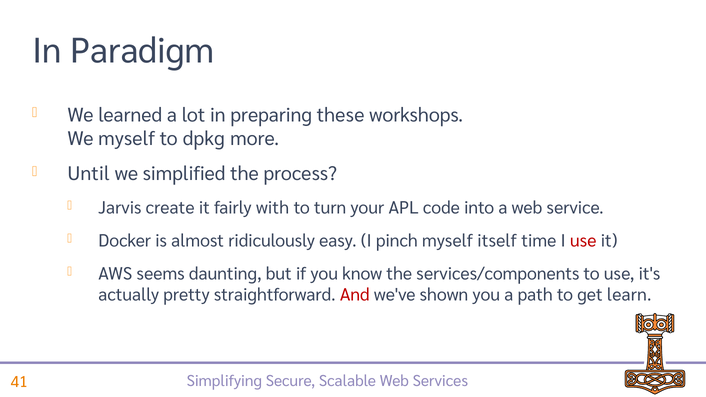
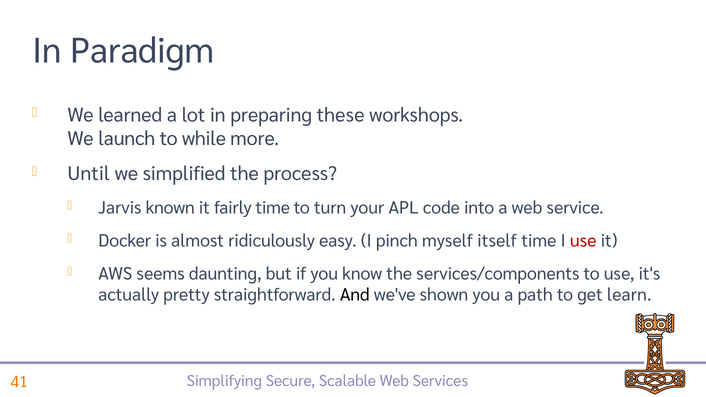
We myself: myself -> launch (127, 139)
dpkg: dpkg -> while (204, 139)
create: create -> known (170, 208)
fairly with: with -> time (273, 208)
And colour: red -> black (355, 295)
